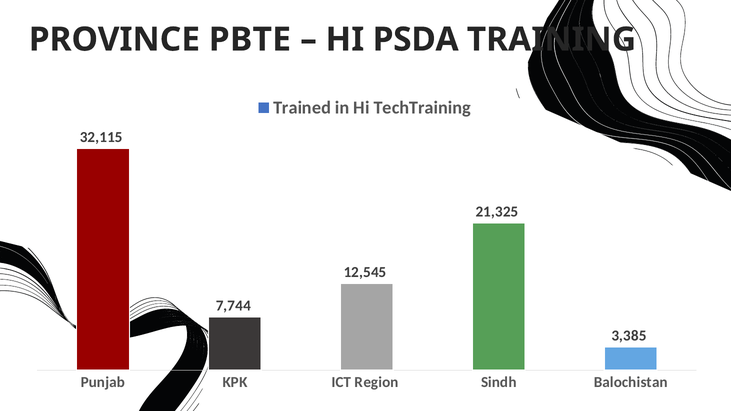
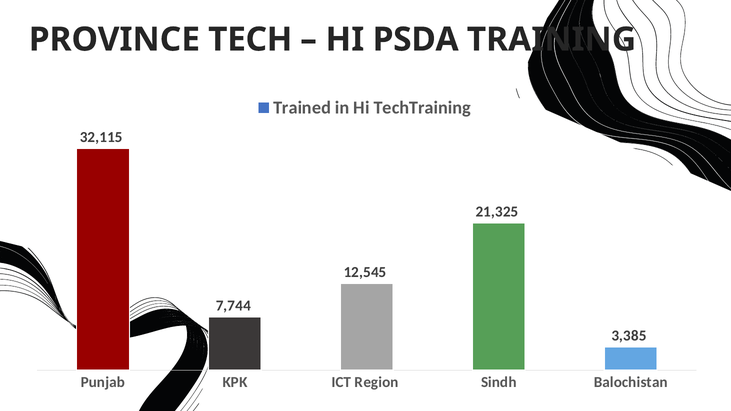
PBTE: PBTE -> TECH (250, 40)
